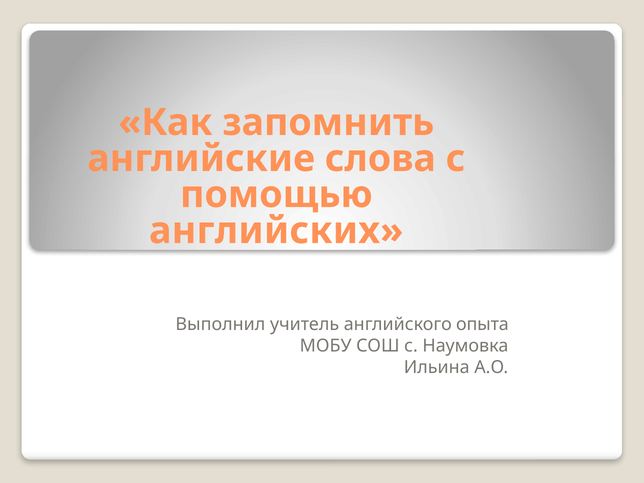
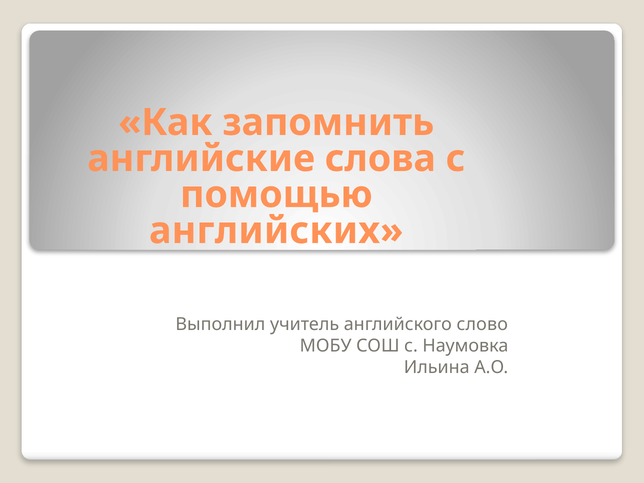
опыта: опыта -> слово (482, 324)
